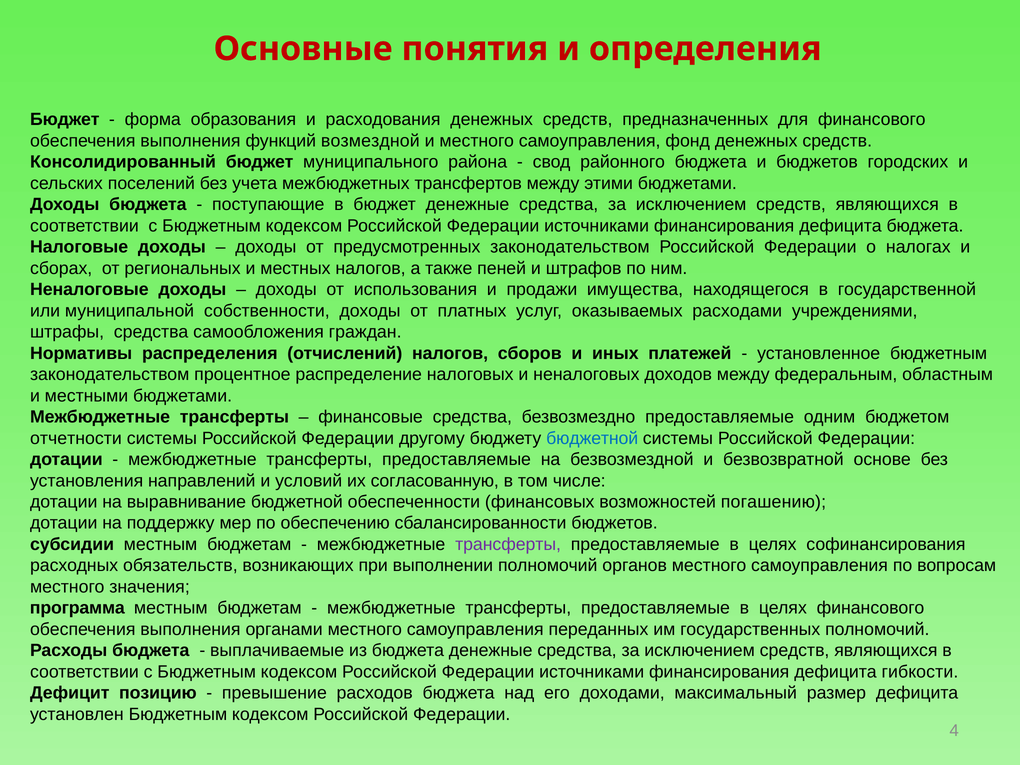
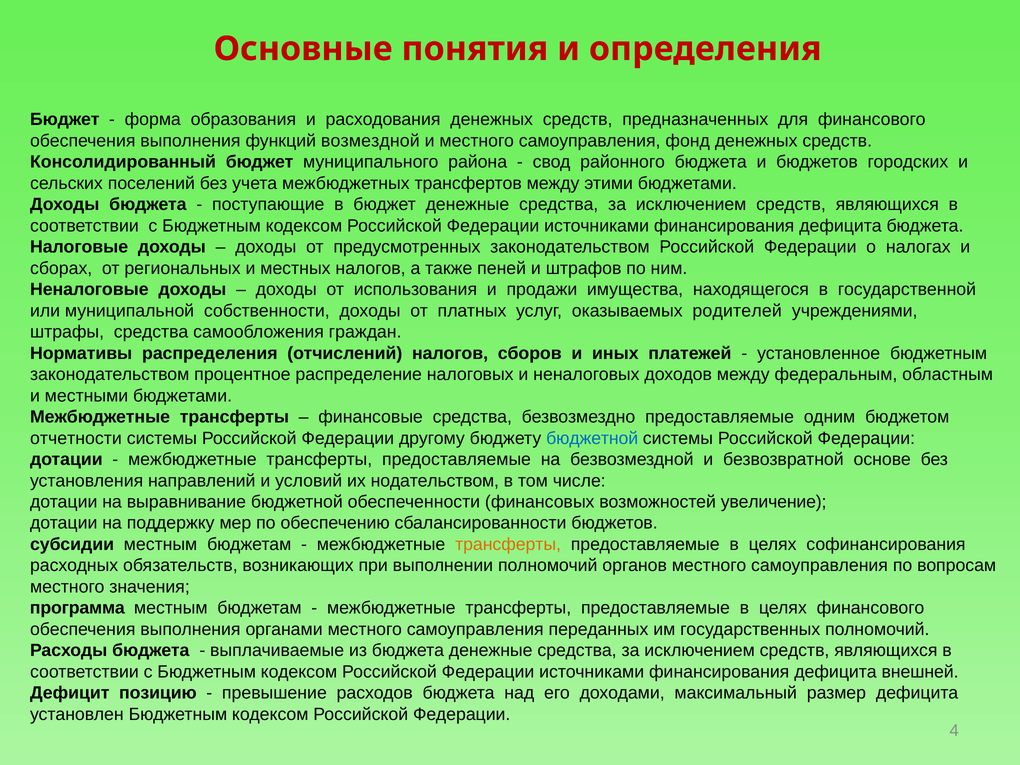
расходами: расходами -> родителей (737, 311)
согласованную: согласованную -> нодательством (435, 481)
погашению: погашению -> увеличение (774, 502)
трансферты colour: purple -> orange (508, 544)
гибкости: гибкости -> внешней (920, 672)
